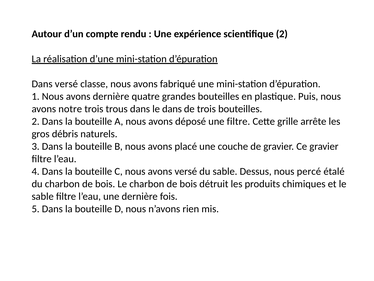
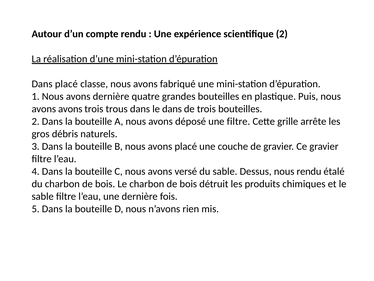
Dans versé: versé -> placé (66, 84)
avons notre: notre -> avons (70, 109)
nous percé: percé -> rendu (309, 171)
